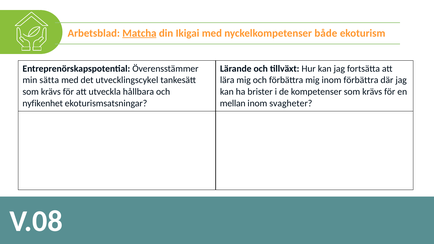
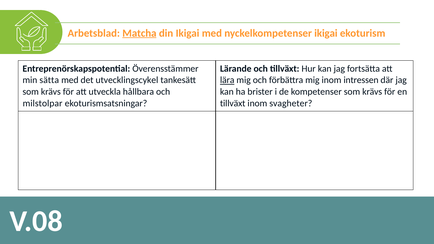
nyckelkompetenser både: både -> ikigai (326, 33)
lära underline: none -> present (227, 80)
inom förbättra: förbättra -> intressen (361, 80)
nyfikenhet: nyfikenhet -> milstolpar (43, 103)
mellan: mellan -> tillväxt (233, 103)
